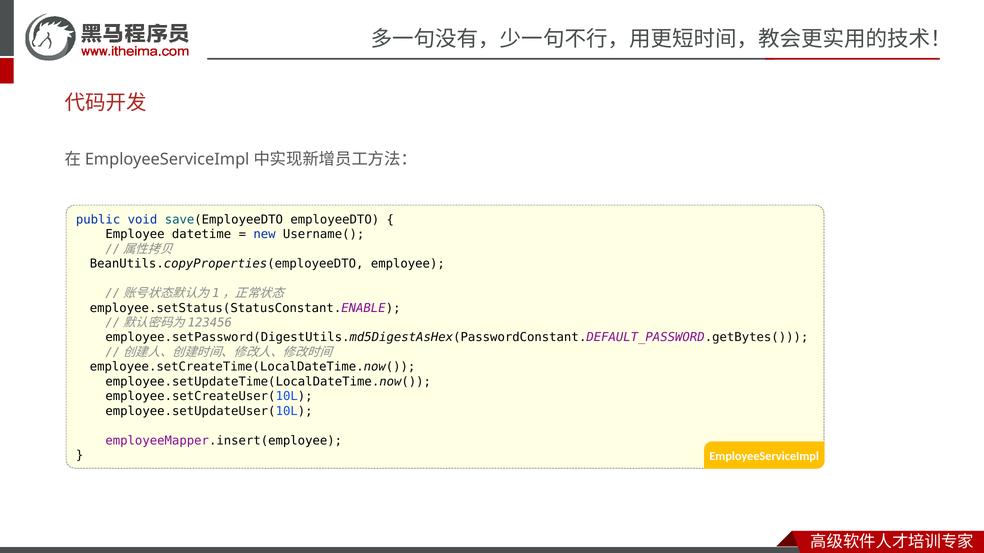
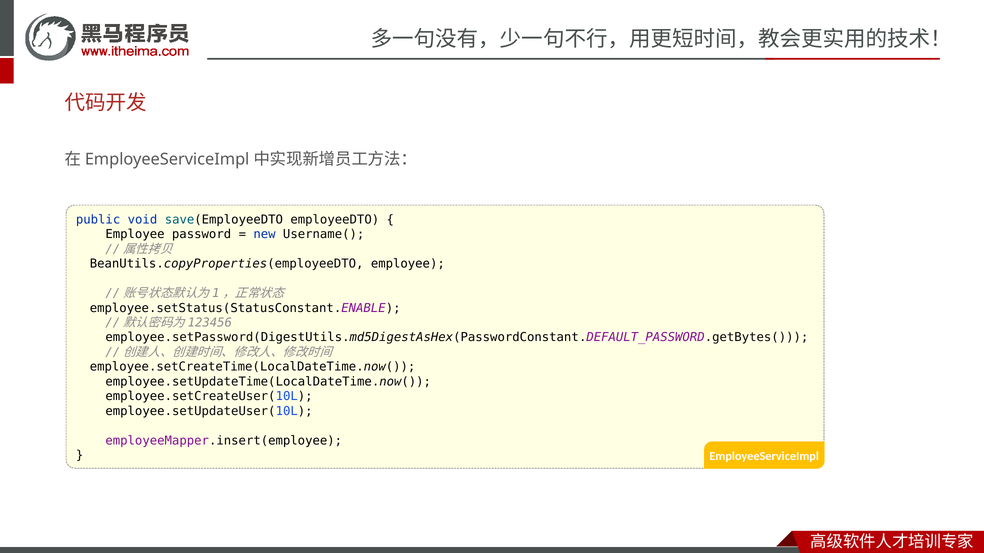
datetime: datetime -> password (202, 234)
